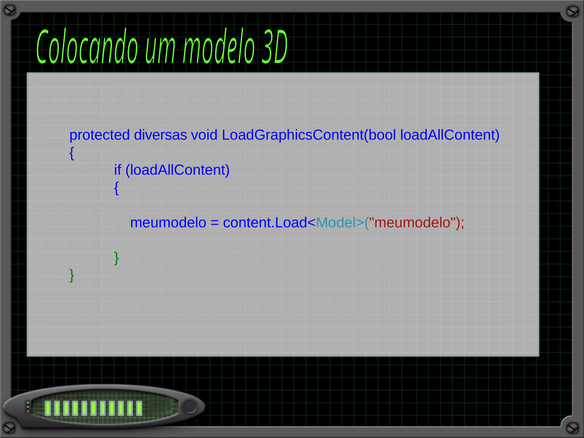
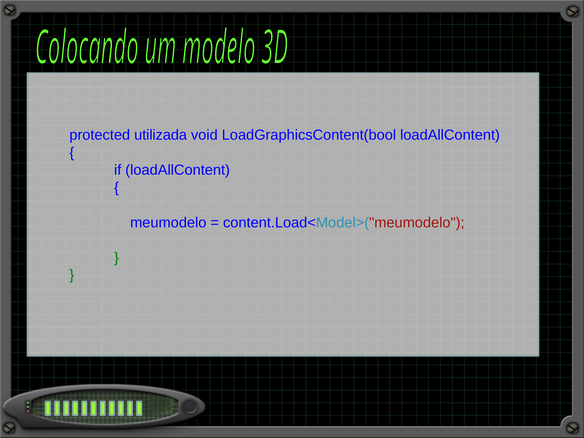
diversas: diversas -> utilizada (161, 135)
